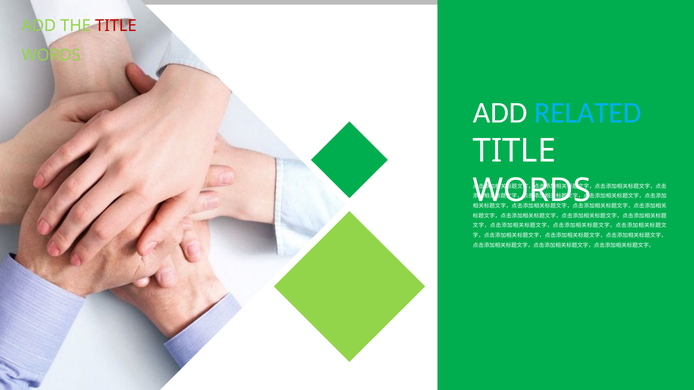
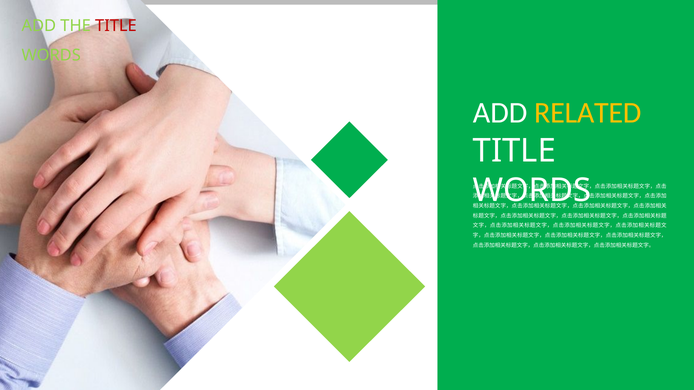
RELATED colour: light blue -> yellow (588, 113)
